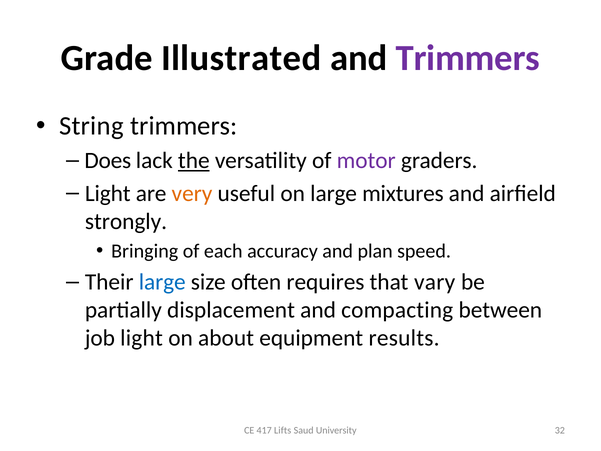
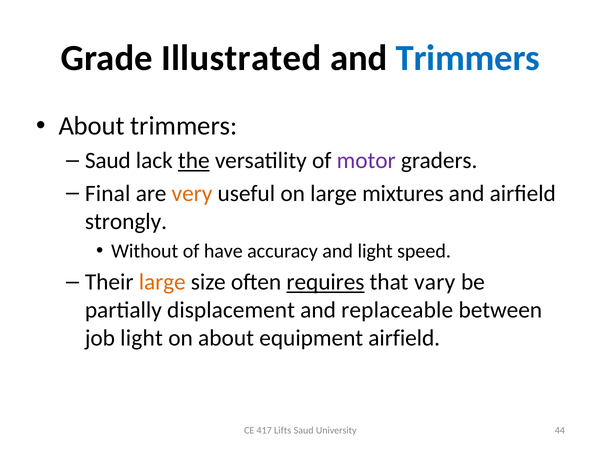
Trimmers colour: purple -> blue (468, 58)
String: String -> About (92, 126)
Does: Does -> Saud (108, 161)
Light: Light -> Final (108, 193)
Bringing: Bringing -> Without (145, 251)
each: each -> have (223, 251)
and plan: plan -> light (375, 251)
large colour: blue -> orange (162, 282)
requires underline: none -> present (325, 282)
compacting: compacting -> replaceable (397, 310)
equipment results: results -> airfield (404, 338)
32: 32 -> 44 (560, 430)
